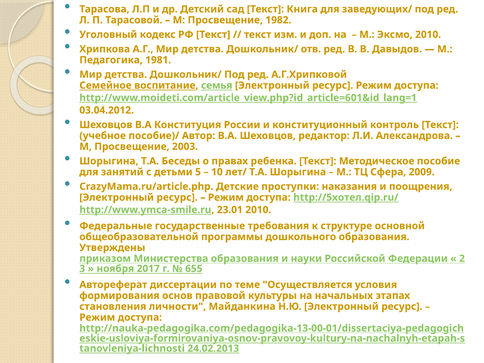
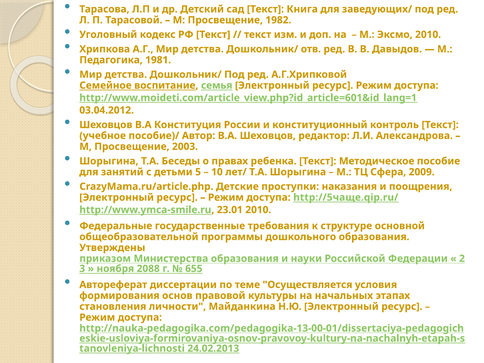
http://5хотел.qip.ru/: http://5хотел.qip.ru/ -> http://5чаще.qip.ru/ (346, 197)
2017: 2017 -> 2088 (148, 269)
